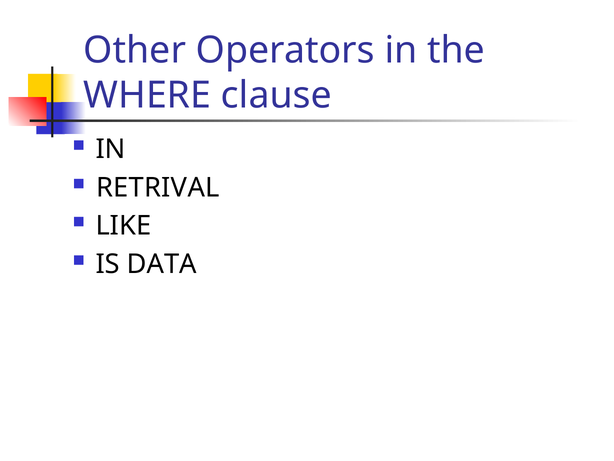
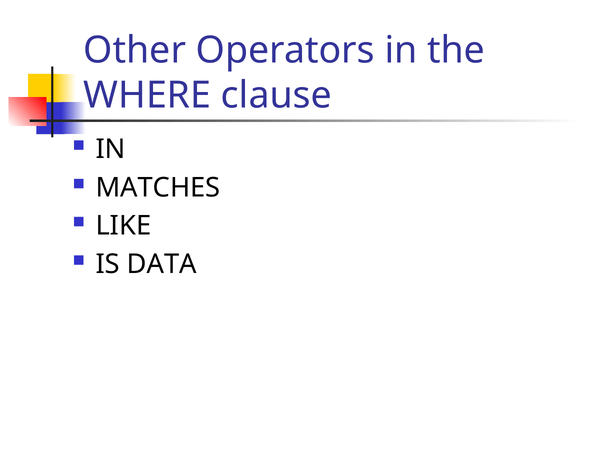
RETRIVAL: RETRIVAL -> MATCHES (158, 187)
